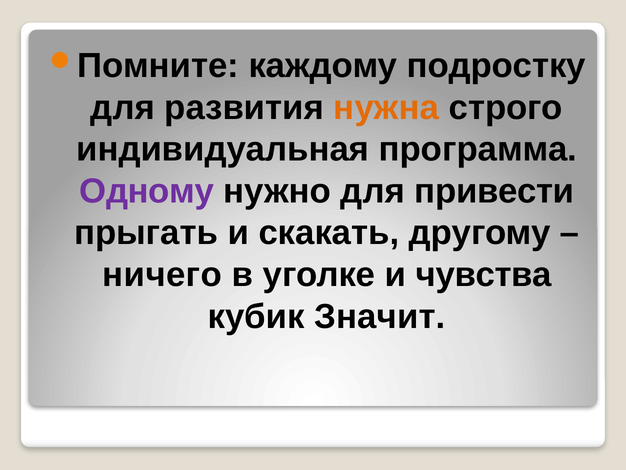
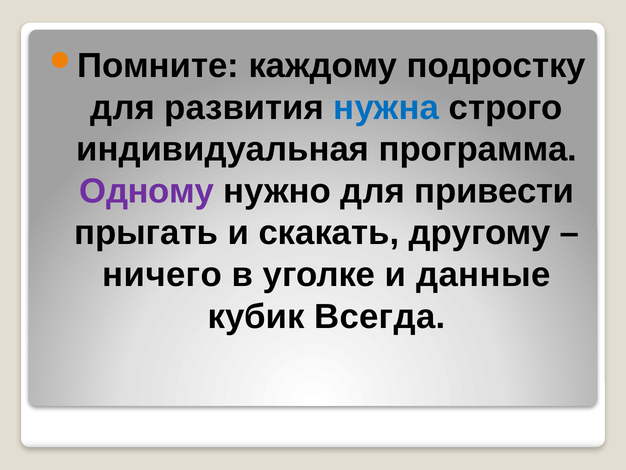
нужна colour: orange -> blue (386, 108)
чувства: чувства -> данные (483, 274)
Значит: Значит -> Всегда (380, 316)
